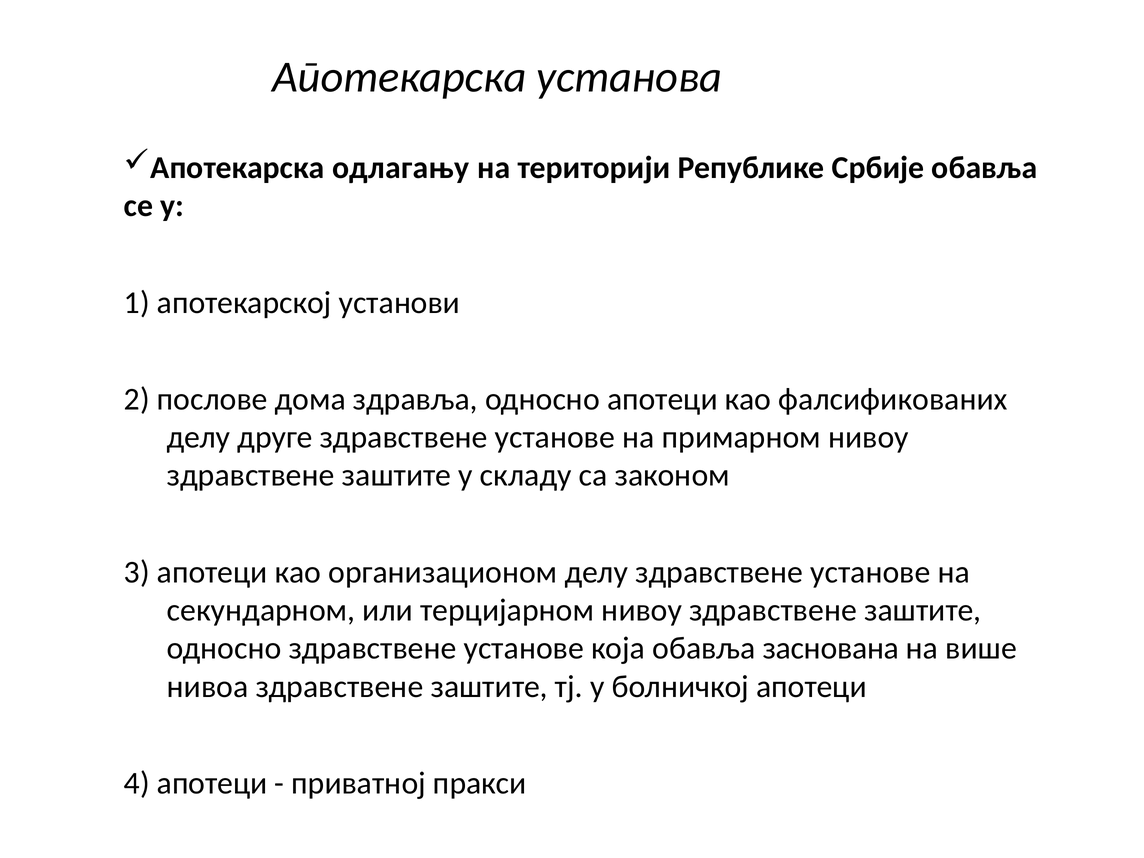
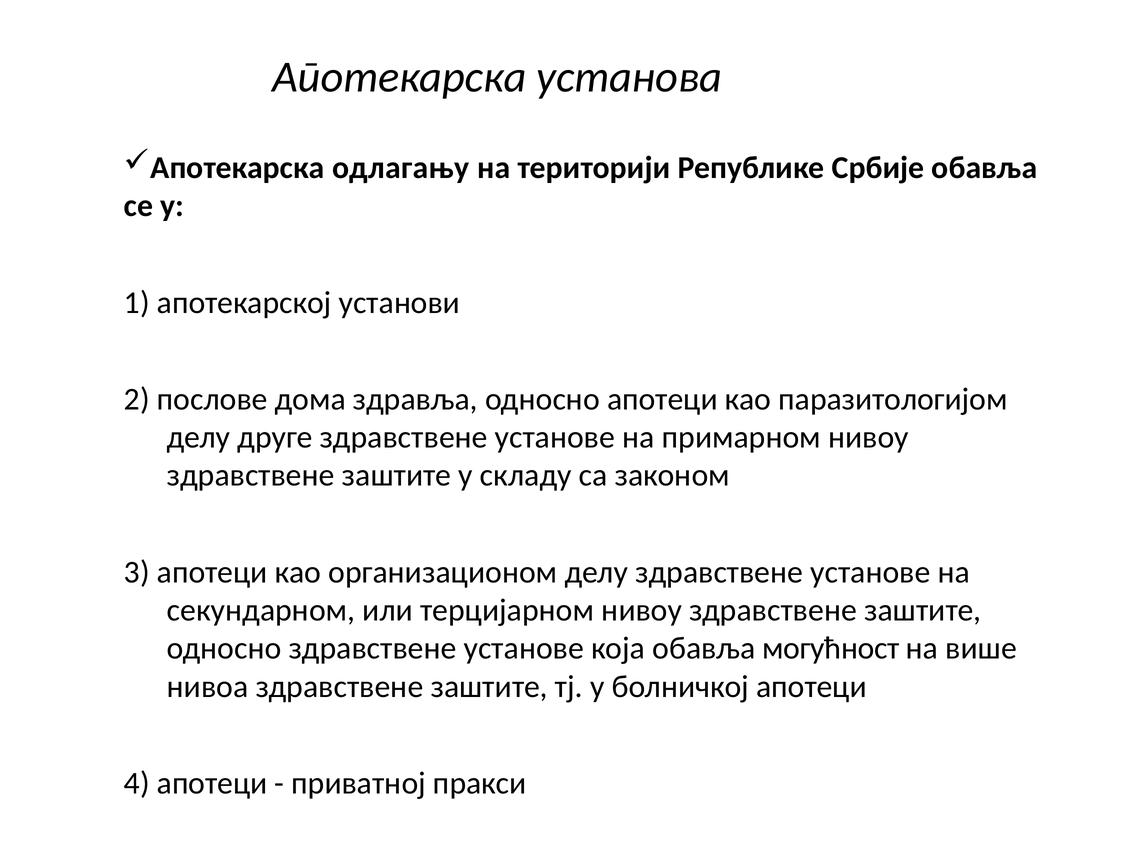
фалсификованих: фалсификованих -> паразитологијом (893, 399)
заснована: заснована -> могућност (831, 648)
